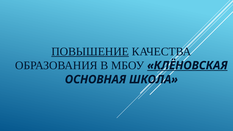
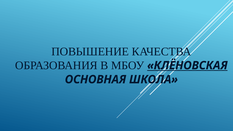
ПОВЫШЕНИЕ underline: present -> none (90, 52)
